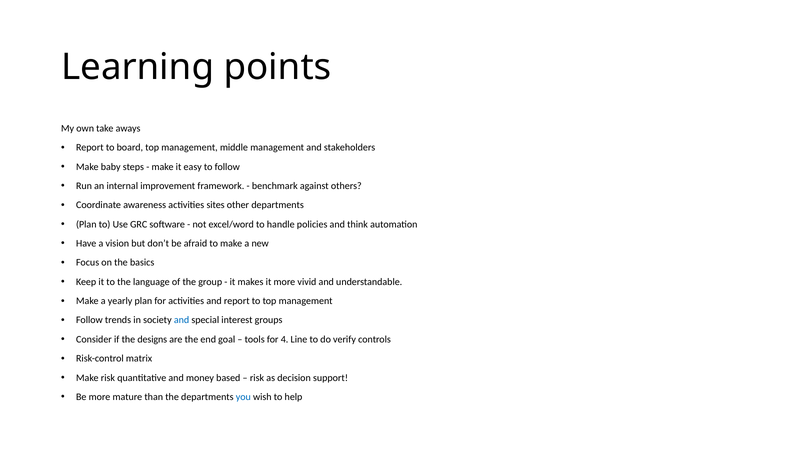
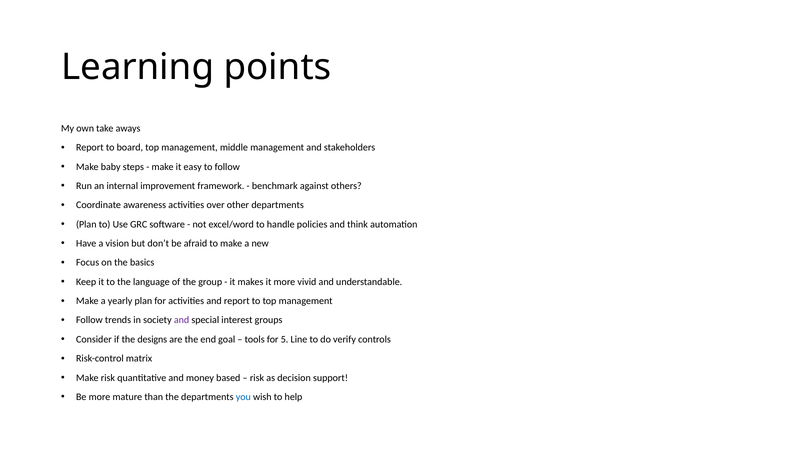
sites: sites -> over (216, 205)
and colour: blue -> purple (182, 320)
4: 4 -> 5 (285, 339)
